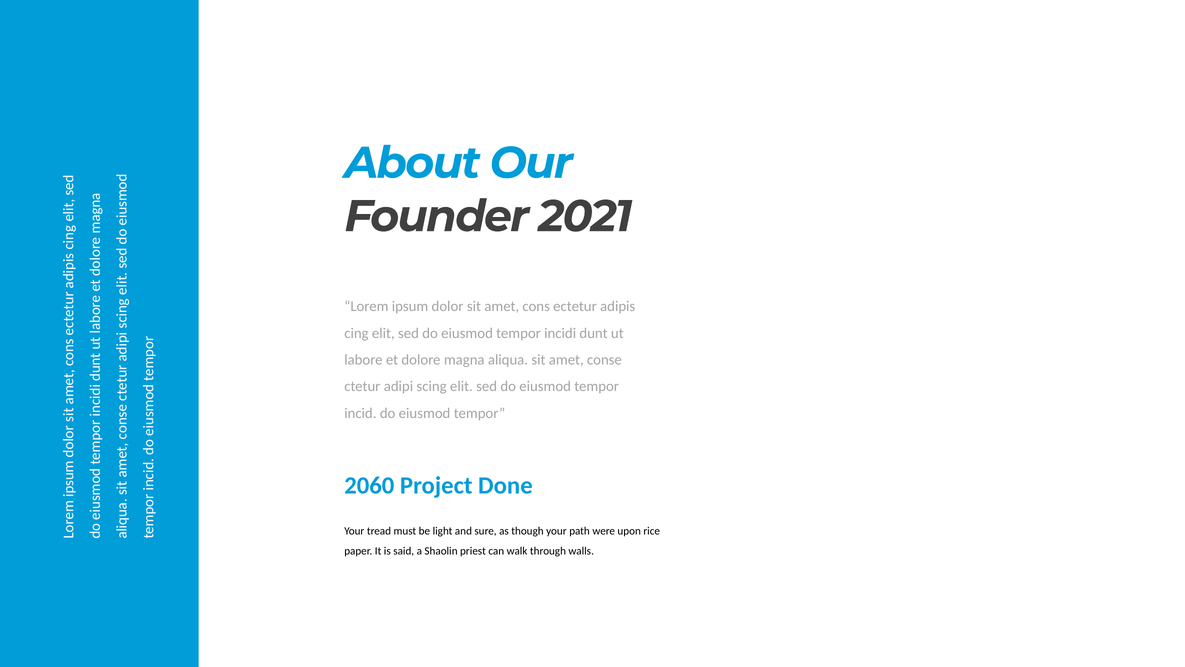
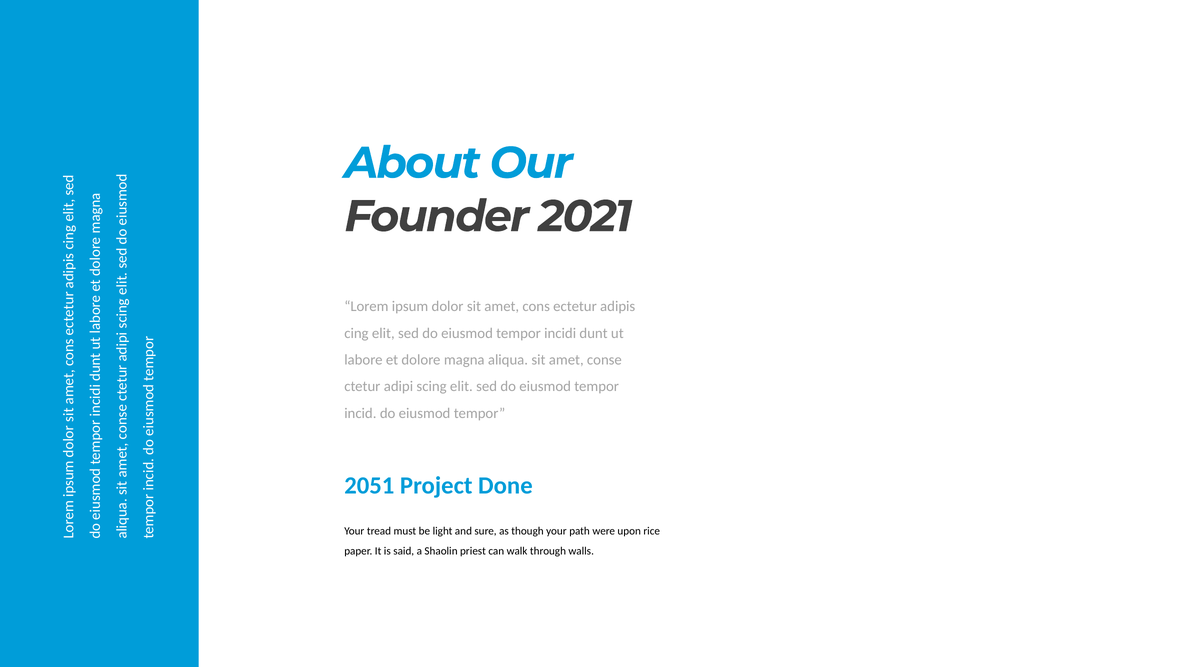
2060: 2060 -> 2051 (369, 485)
